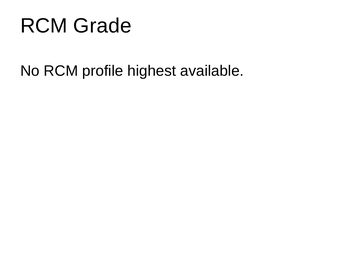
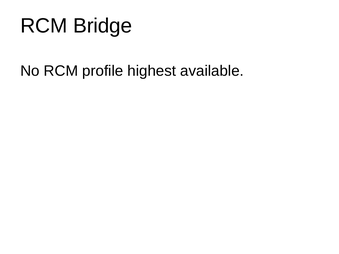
Grade: Grade -> Bridge (103, 26)
